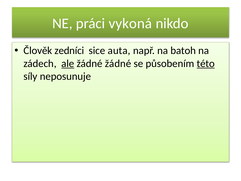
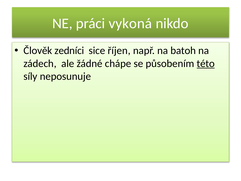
auta: auta -> říjen (119, 51)
ale underline: present -> none (68, 63)
žádné žádné: žádné -> chápe (118, 63)
